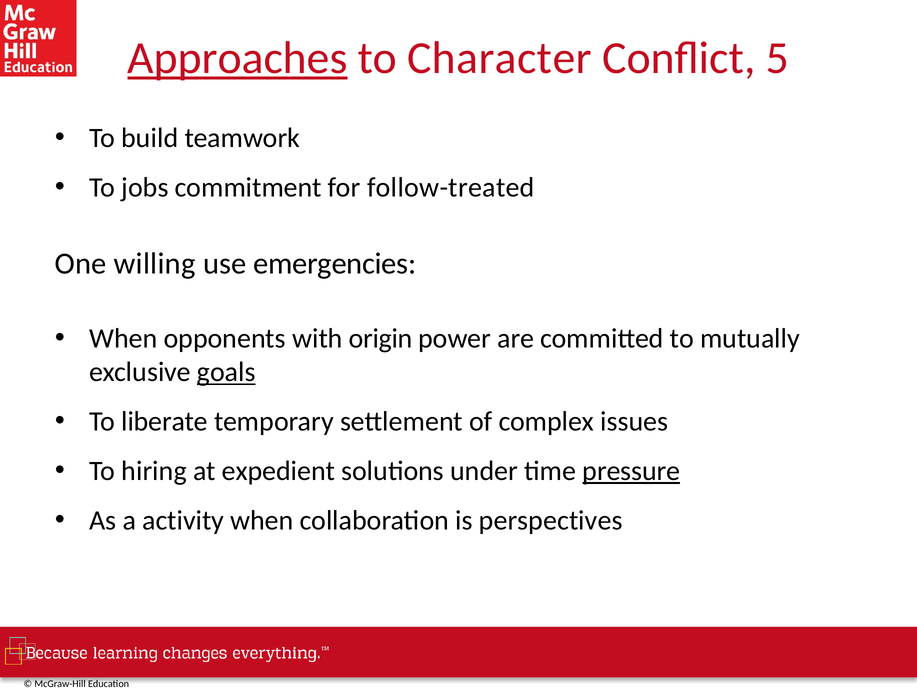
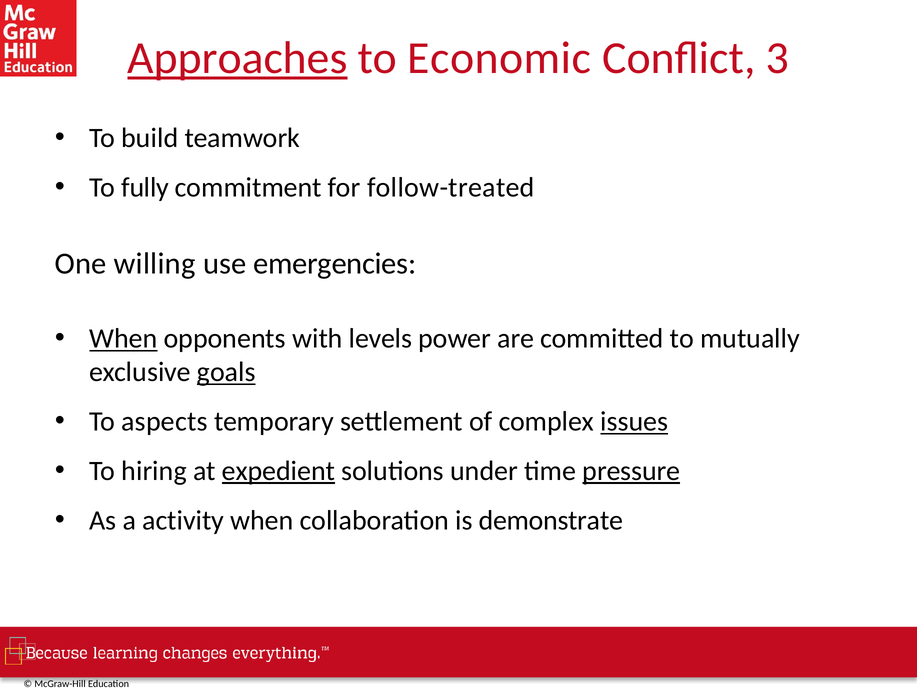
Character: Character -> Economic (499, 58)
5: 5 -> 3 (777, 58)
jobs: jobs -> fully (145, 187)
When underline: none -> present (123, 338)
origin: origin -> levels (381, 338)
liberate: liberate -> aspects (164, 421)
issues underline: none -> present (634, 421)
expedient underline: none -> present (279, 471)
perspectives: perspectives -> demonstrate (551, 520)
